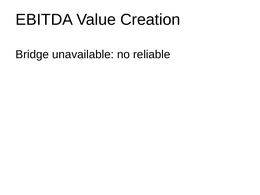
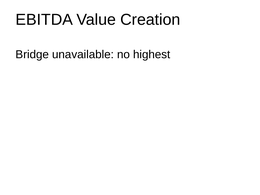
reliable: reliable -> highest (152, 55)
